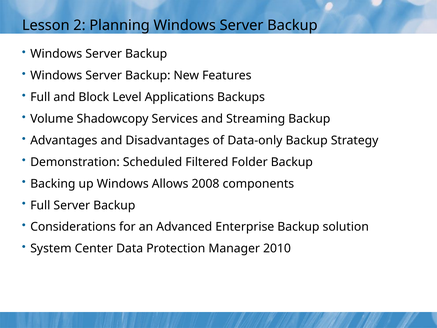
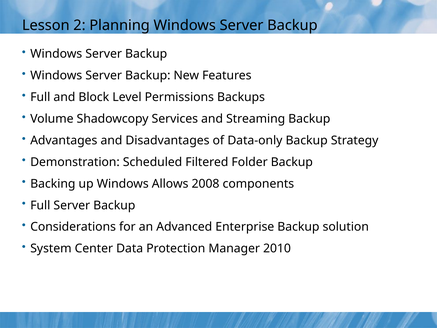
Applications: Applications -> Permissions (179, 97)
